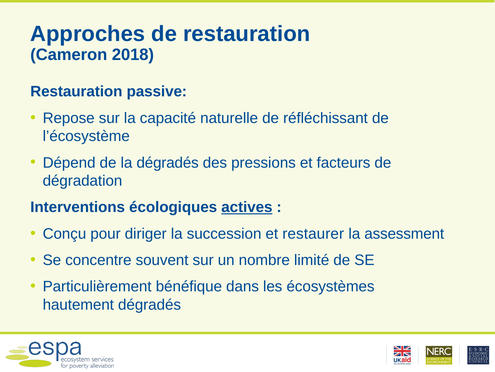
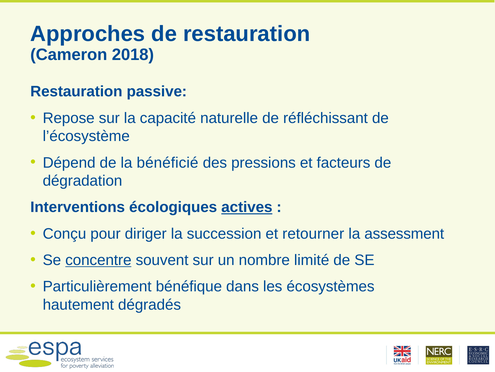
la dégradés: dégradés -> bénéficié (167, 162)
restaurer: restaurer -> retourner (313, 233)
concentre underline: none -> present (98, 260)
